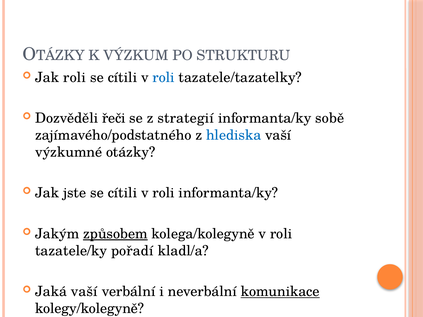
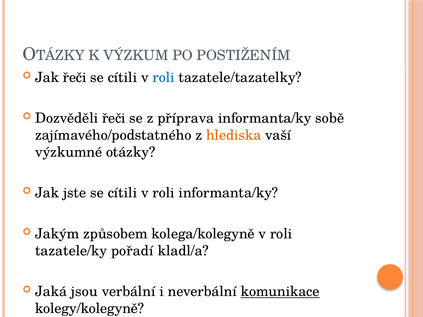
STRUKTURU: STRUKTURU -> POSTIŽENÍM (243, 56)
Jak roli: roli -> řeči (75, 77)
strategií: strategií -> příprava (186, 118)
hlediska colour: blue -> orange (234, 135)
způsobem underline: present -> none (115, 234)
Jaká vaší: vaší -> jsou (84, 292)
